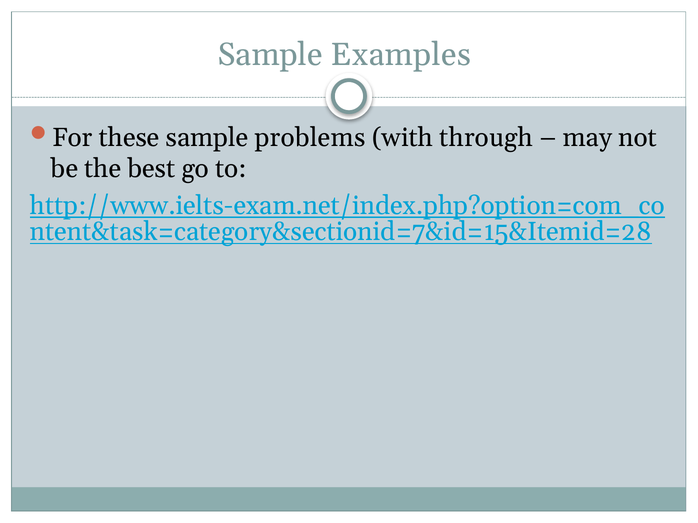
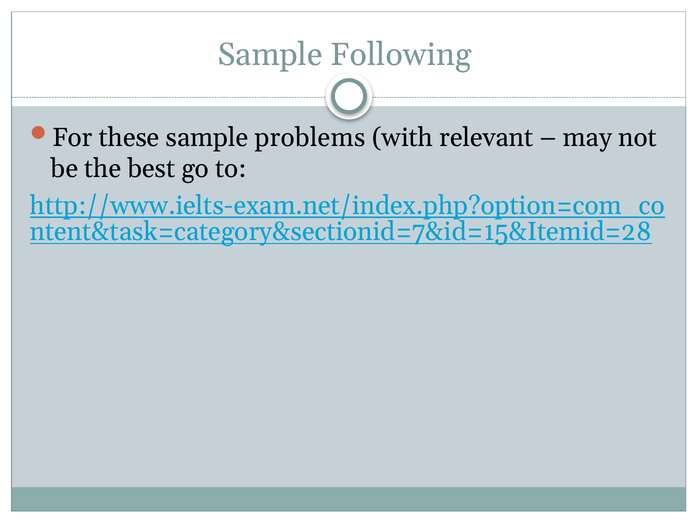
Examples: Examples -> Following (401, 55)
through: through -> relevant (486, 138)
